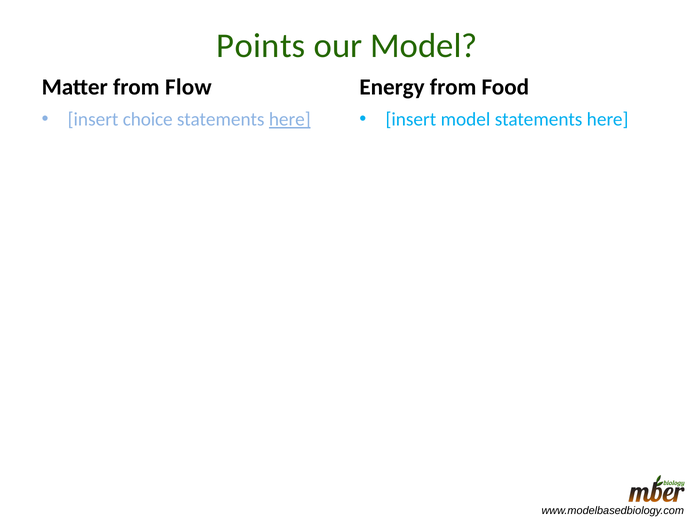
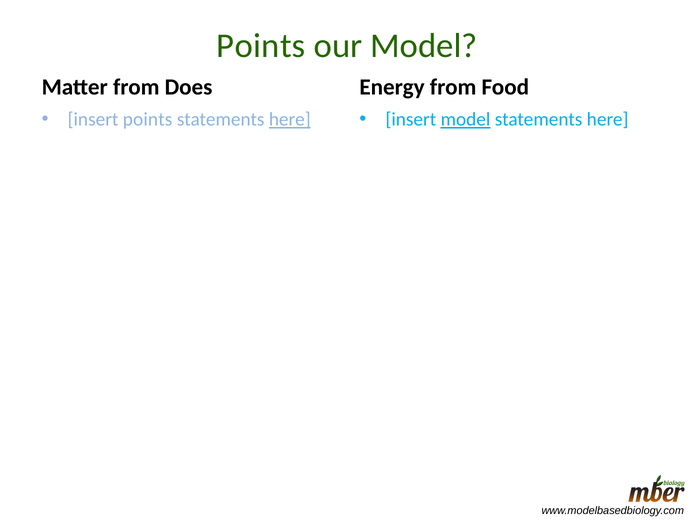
Flow: Flow -> Does (189, 87)
insert choice: choice -> points (148, 120)
model underline: none -> present (466, 120)
